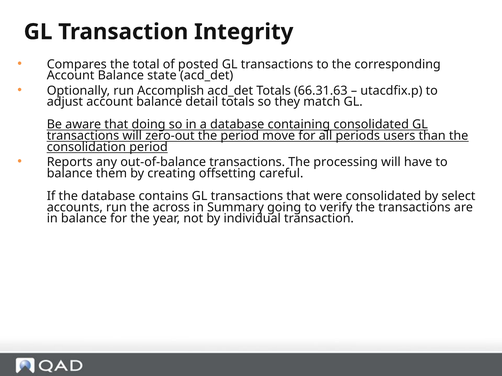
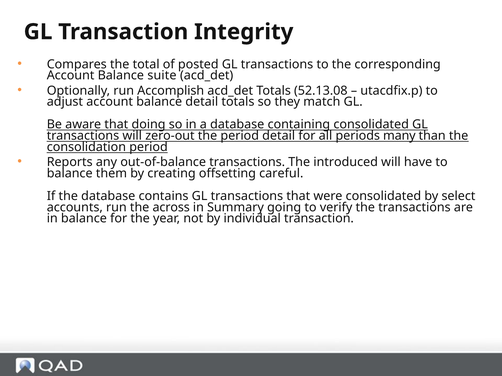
state: state -> suite (162, 76)
66.31.63: 66.31.63 -> 52.13.08 (321, 91)
period move: move -> detail (279, 136)
users: users -> many (399, 136)
processing: processing -> introduced (346, 162)
